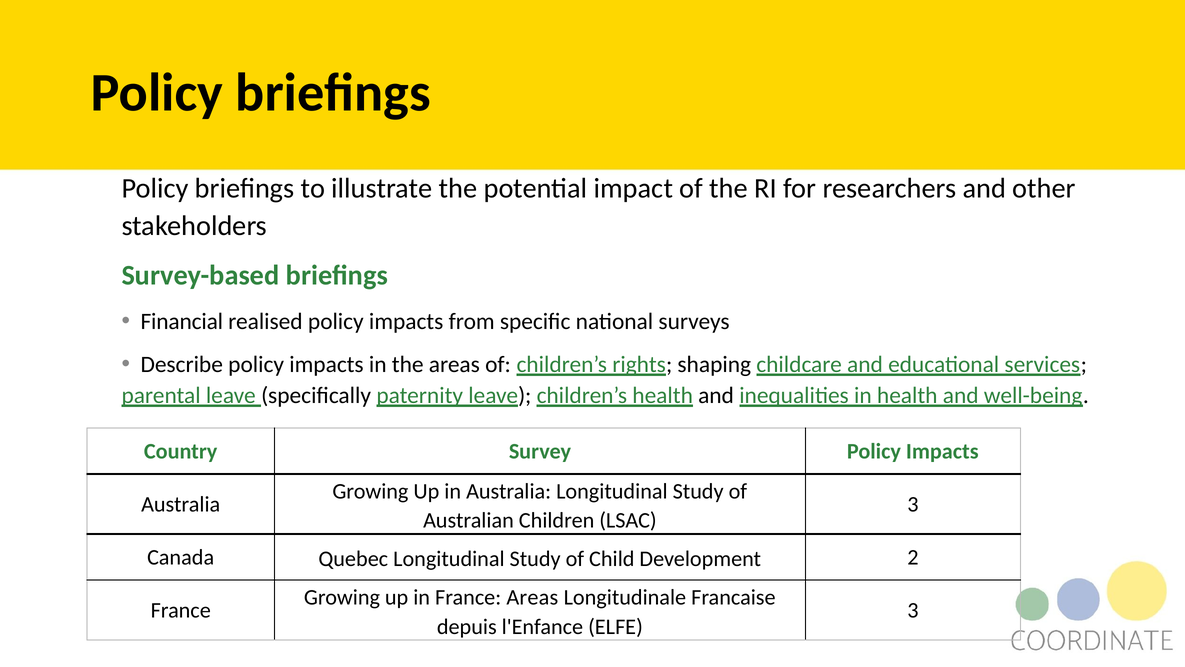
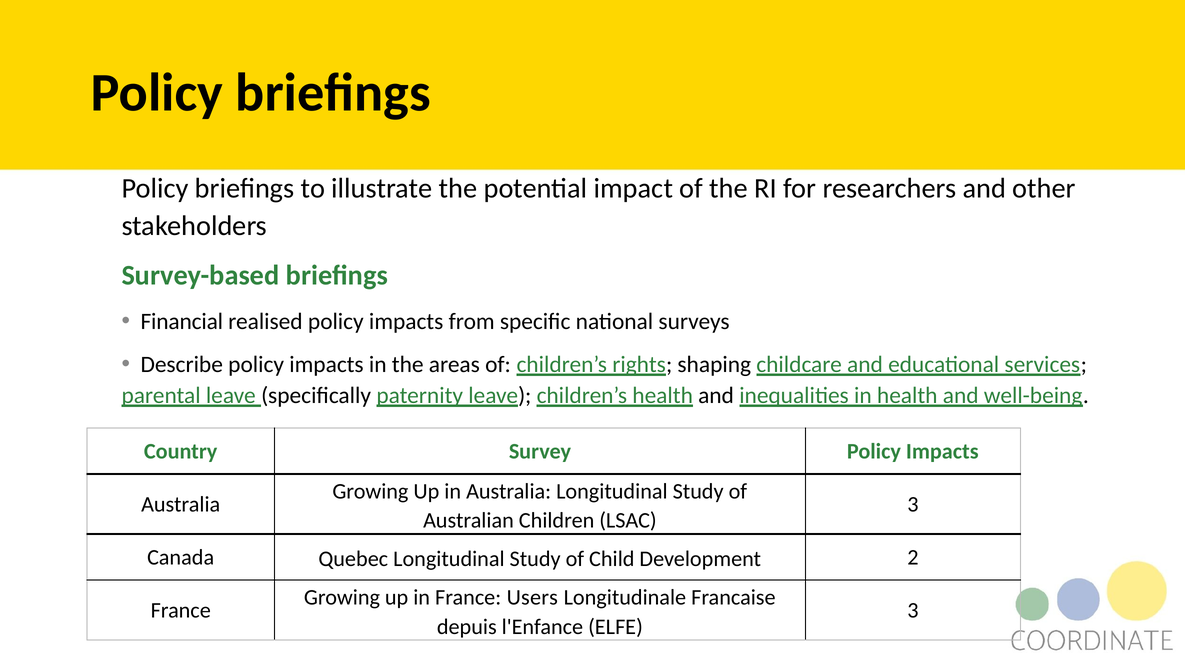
France Areas: Areas -> Users (532, 597)
